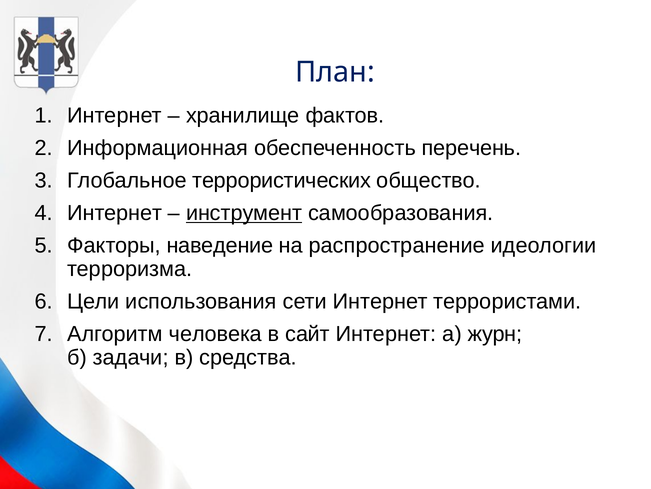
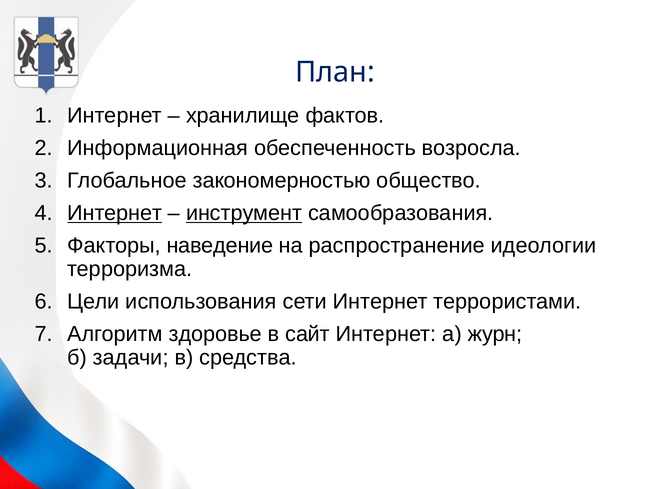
перечень: перечень -> возросла (471, 148)
террористических: террористических -> закономерностью (282, 180)
Интернет underline: none -> present (115, 213)
человека: человека -> здоровье (215, 334)
